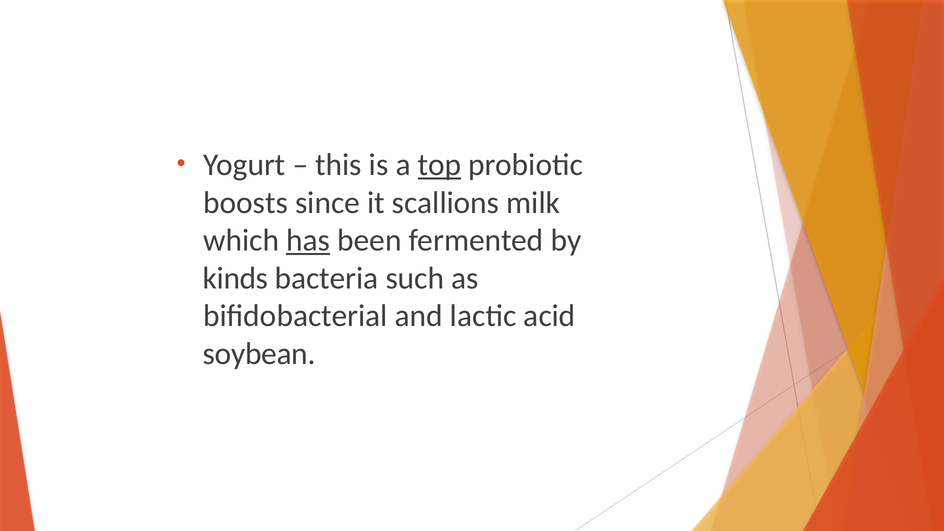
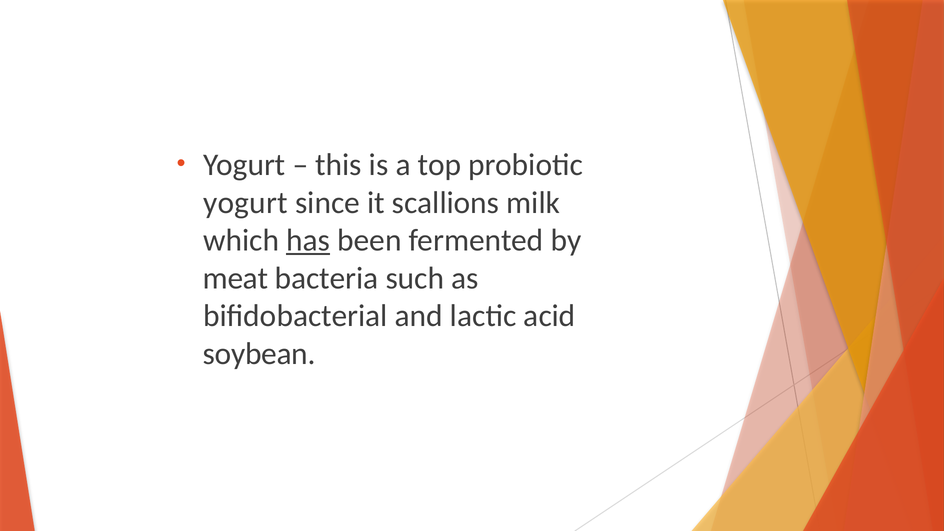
top underline: present -> none (440, 165)
boosts: boosts -> yogurt (246, 203)
kinds: kinds -> meat (235, 278)
